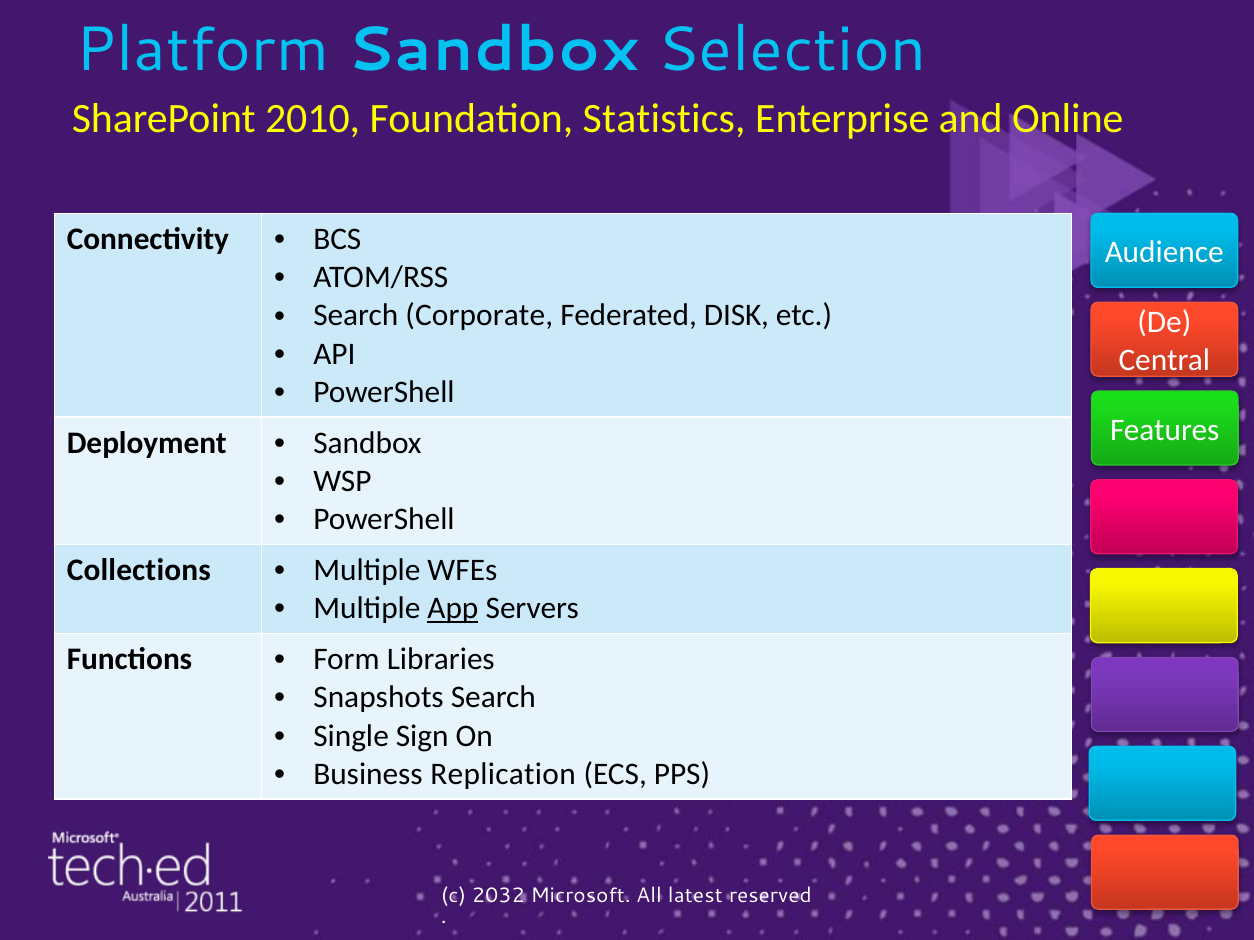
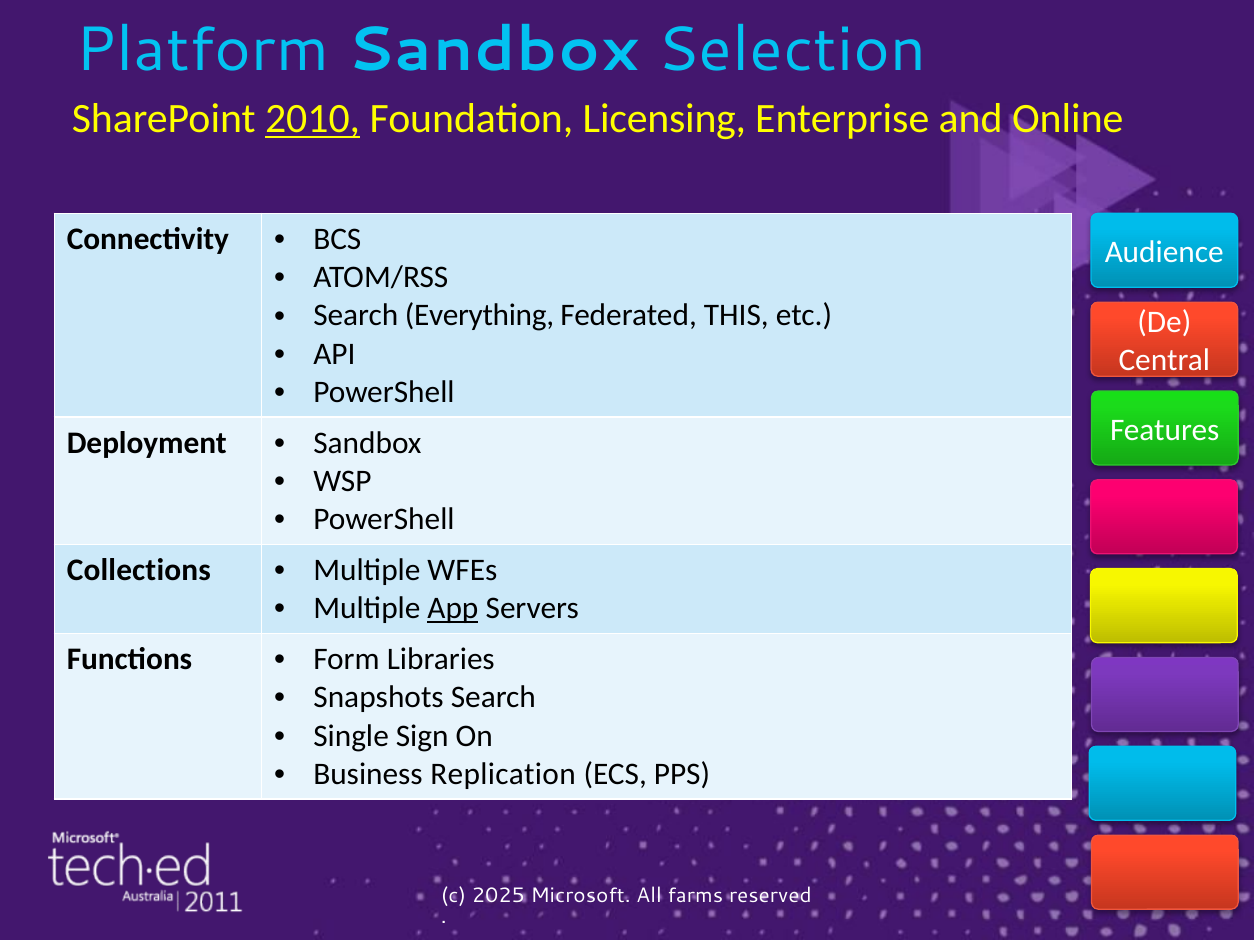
2010 underline: none -> present (313, 119)
Statistics: Statistics -> Licensing (664, 119)
Corporate: Corporate -> Everything (479, 316)
DISK: DISK -> THIS (736, 316)
2032: 2032 -> 2025 (498, 896)
latest: latest -> farms (695, 896)
